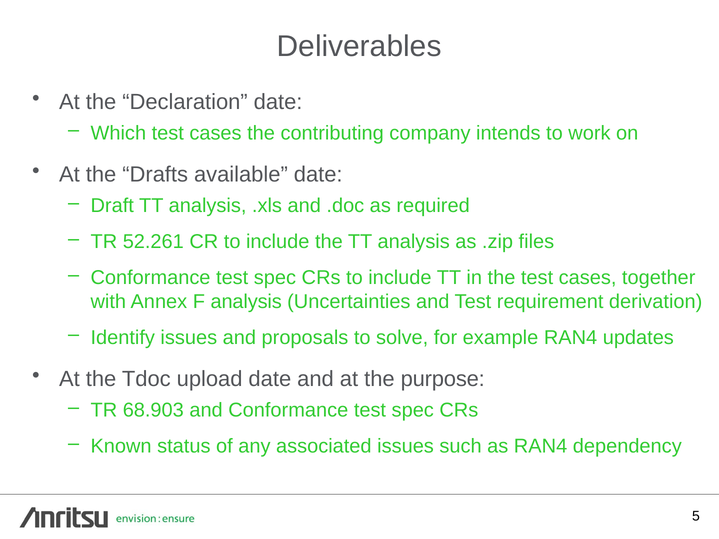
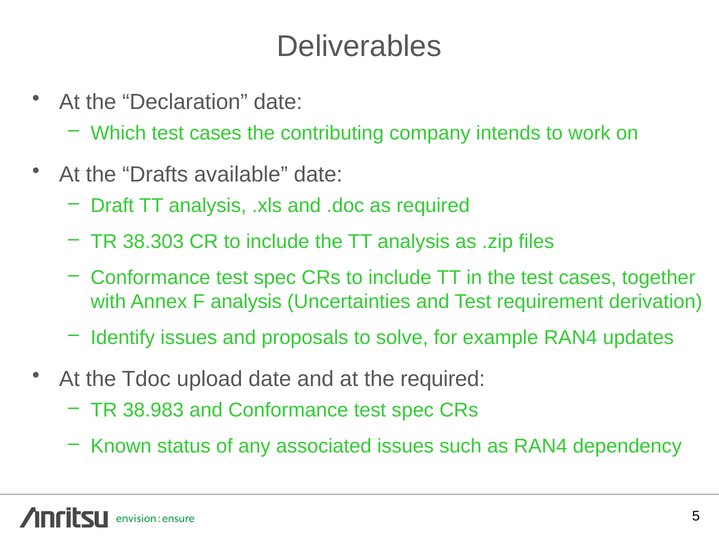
52.261: 52.261 -> 38.303 (153, 242)
the purpose: purpose -> required (443, 379)
68.903: 68.903 -> 38.983 (153, 410)
